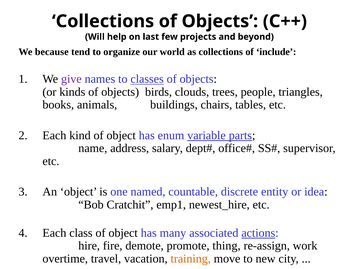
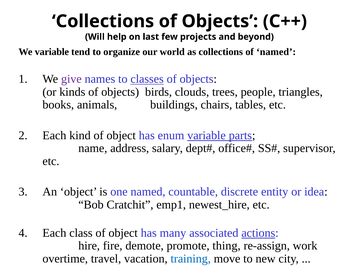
We because: because -> variable (52, 52)
of include: include -> named (276, 52)
training colour: orange -> blue (191, 259)
